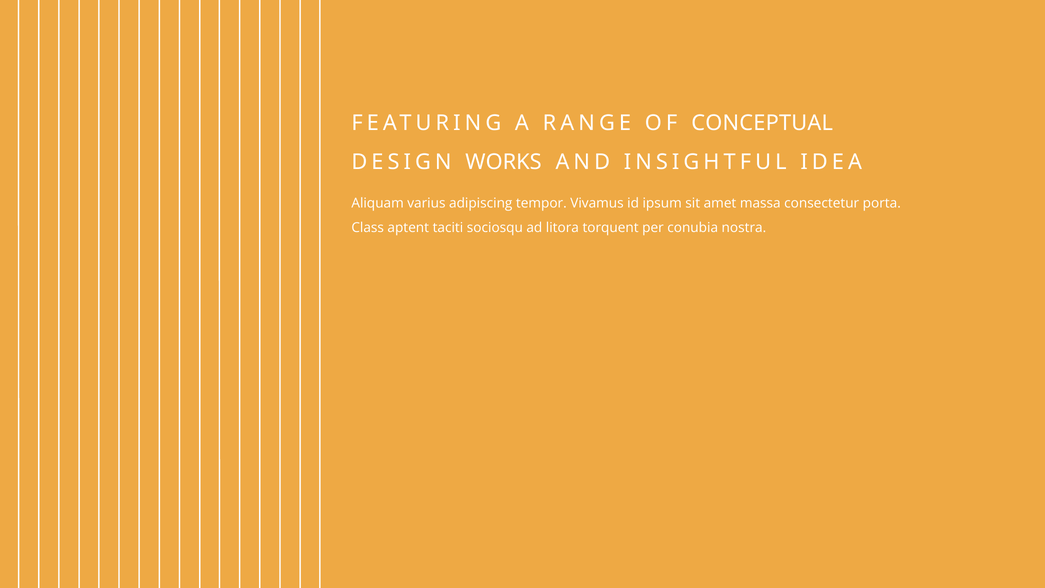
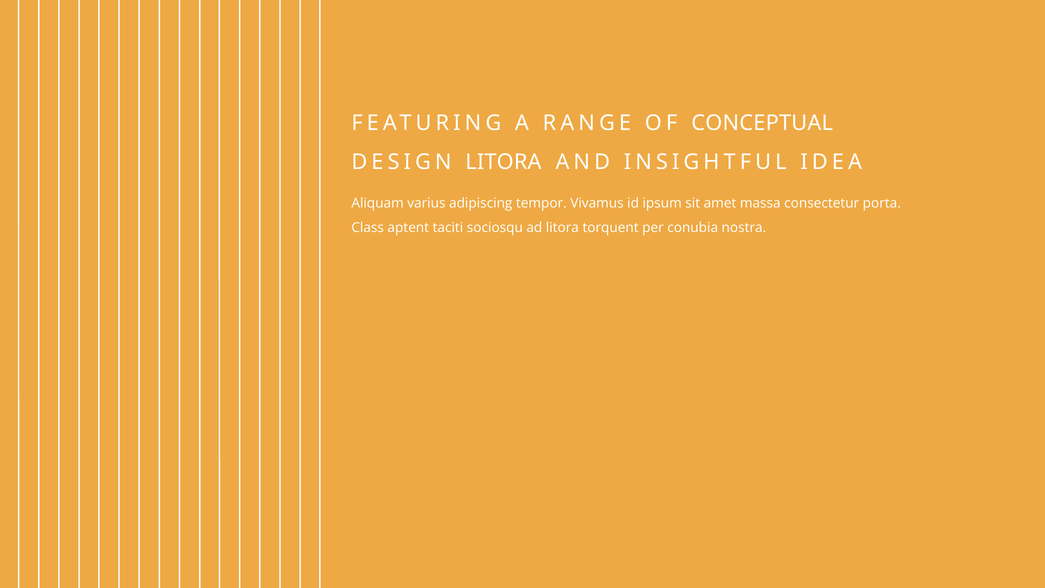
DESIGN WORKS: WORKS -> LITORA (503, 162)
